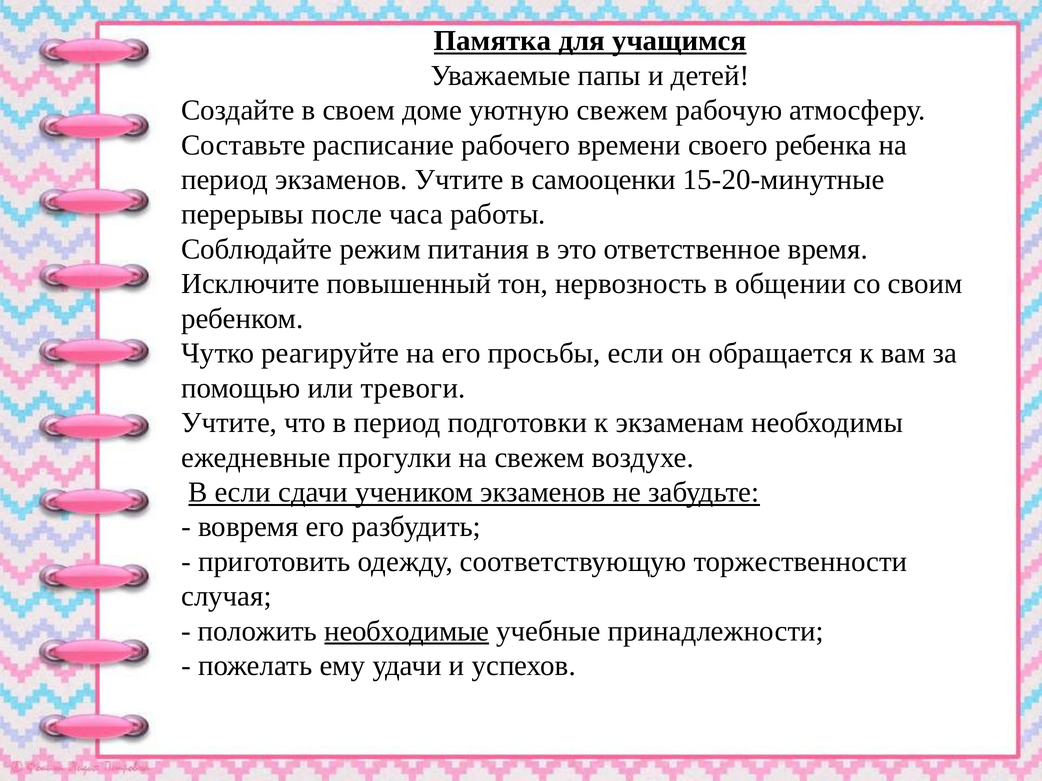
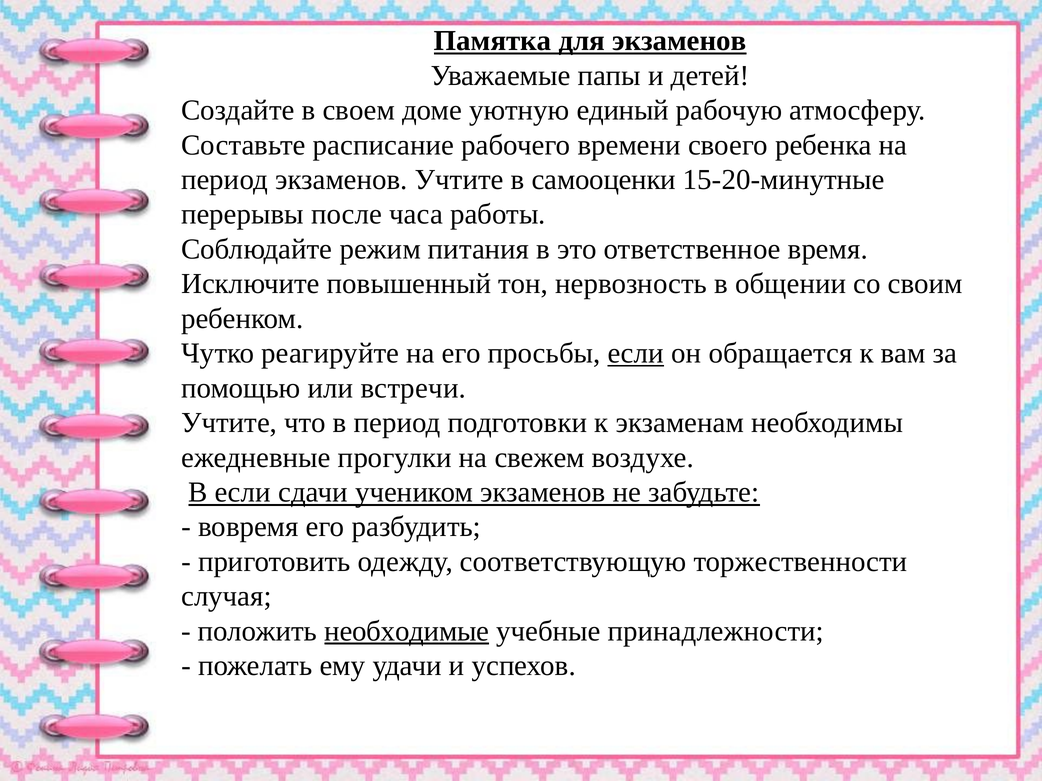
для учащимся: учащимся -> экзаменов (679, 41)
уютную свежем: свежем -> единый (623, 110)
если underline: none -> present (636, 354)
тревоги: тревоги -> встречи (413, 388)
